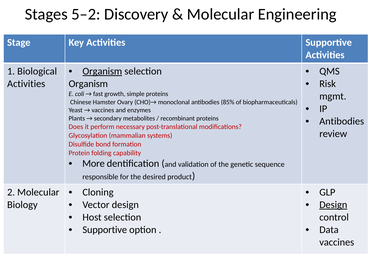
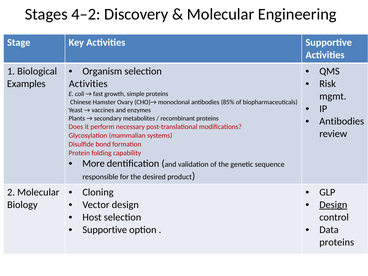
5–2: 5–2 -> 4–2 (86, 14)
Organism underline: present -> none (102, 71)
Activities: Activities -> Examples (26, 84)
Organism: Organism -> Activities (88, 84)
vaccines: vaccines -> proteins (337, 242)
